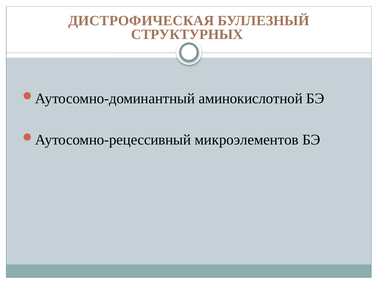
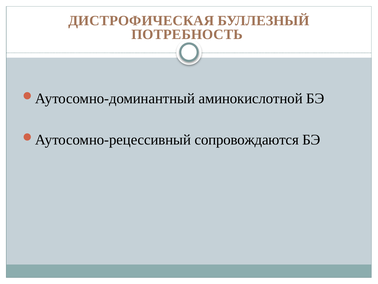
СТРУКТУРНЫХ: СТРУКТУРНЫХ -> ПОТРЕБНОСТЬ (187, 34)
микроэлементов: микроэлементов -> сопровождаются (247, 139)
